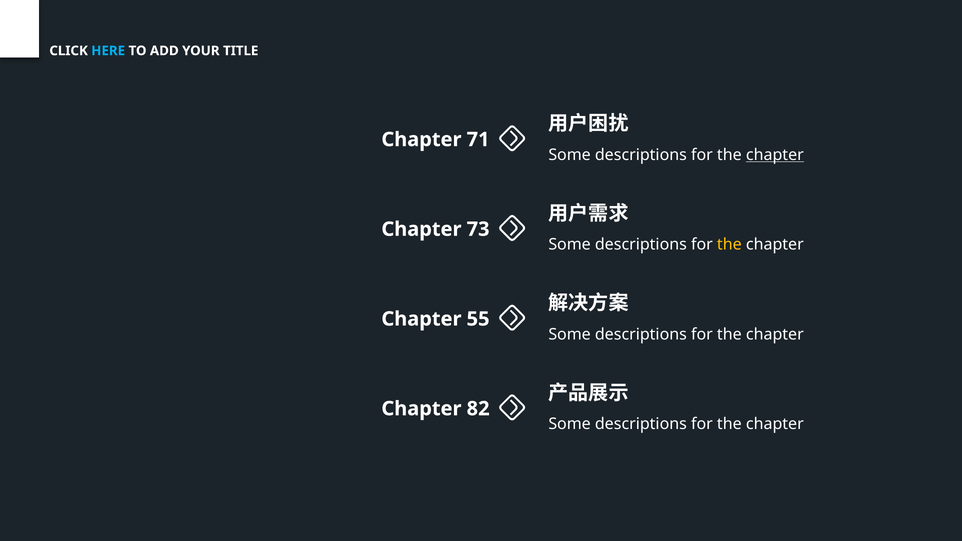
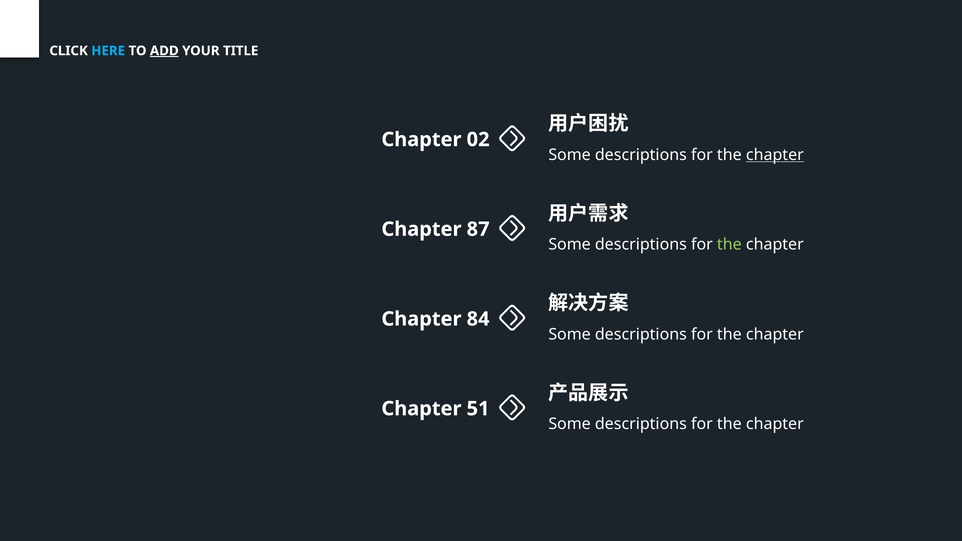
ADD underline: none -> present (164, 51)
71: 71 -> 02 (478, 140)
73: 73 -> 87 (478, 229)
the colour: yellow -> light green (729, 245)
55: 55 -> 84 (478, 319)
82: 82 -> 51 (478, 409)
